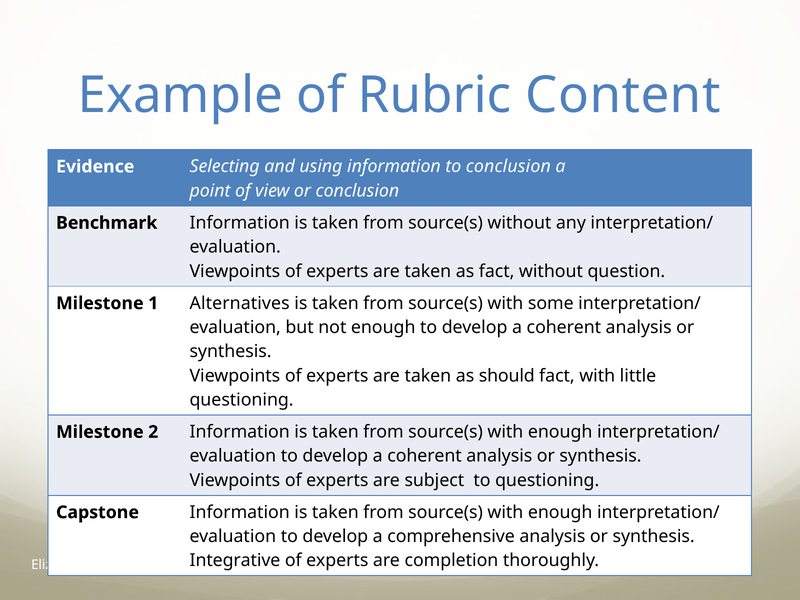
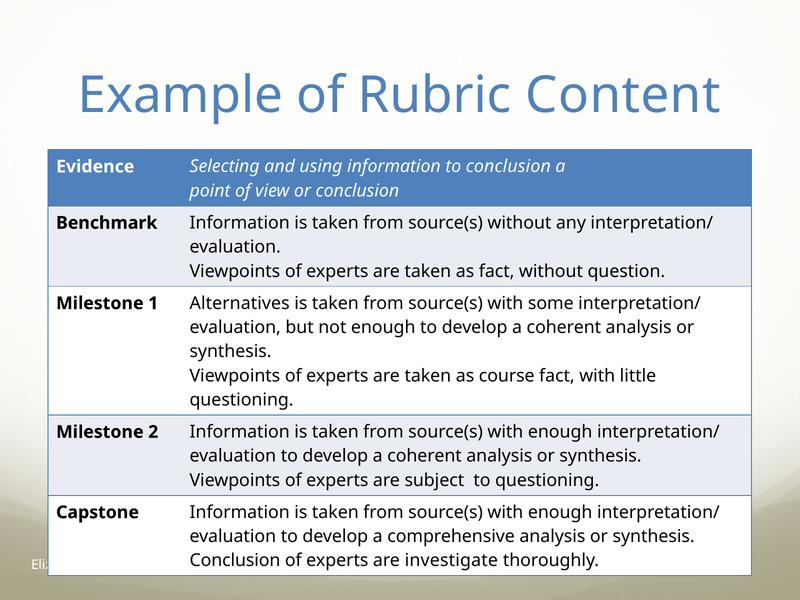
should: should -> course (507, 376)
Integrative: Integrative -> Conclusion (235, 561)
completion: completion -> investigate (451, 561)
